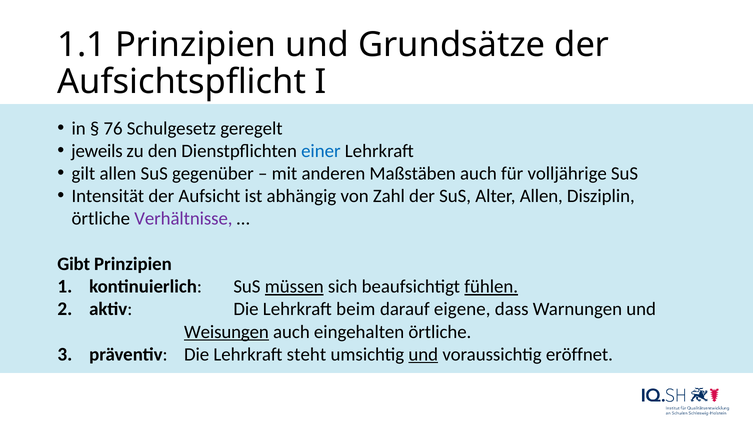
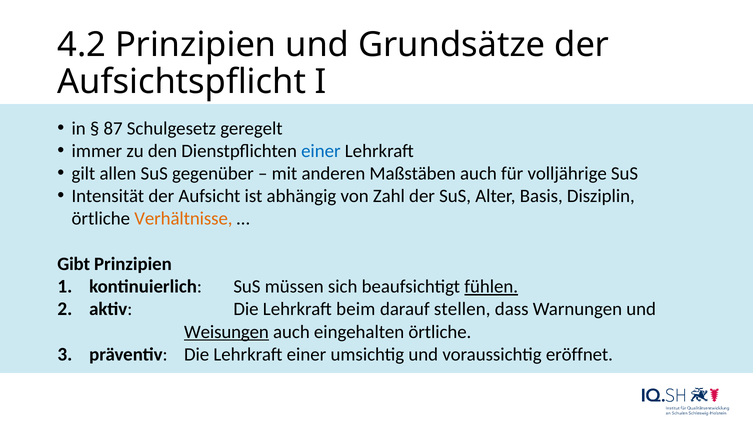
1.1: 1.1 -> 4.2 (82, 45)
76: 76 -> 87 (113, 128)
jeweils: jeweils -> immer (97, 151)
Alter Allen: Allen -> Basis (541, 196)
Verhältnisse colour: purple -> orange (183, 219)
müssen underline: present -> none (294, 286)
eigene: eigene -> stellen (462, 309)
Lehrkraft steht: steht -> einer (306, 354)
und underline: present -> none (423, 354)
